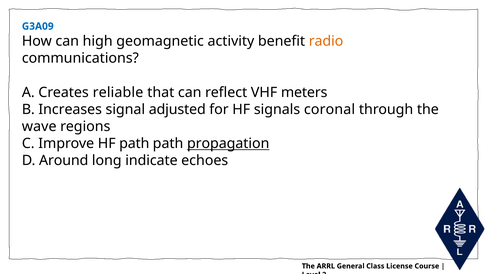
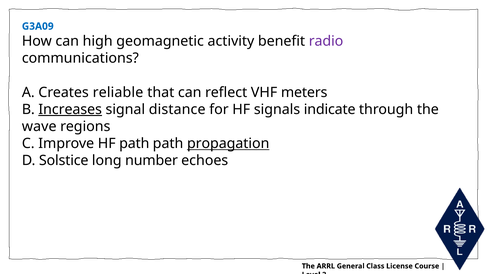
radio colour: orange -> purple (326, 41)
Increases underline: none -> present (70, 109)
adjusted: adjusted -> distance (177, 109)
coronal: coronal -> indicate (330, 109)
Around: Around -> Solstice (64, 161)
indicate: indicate -> number (151, 161)
